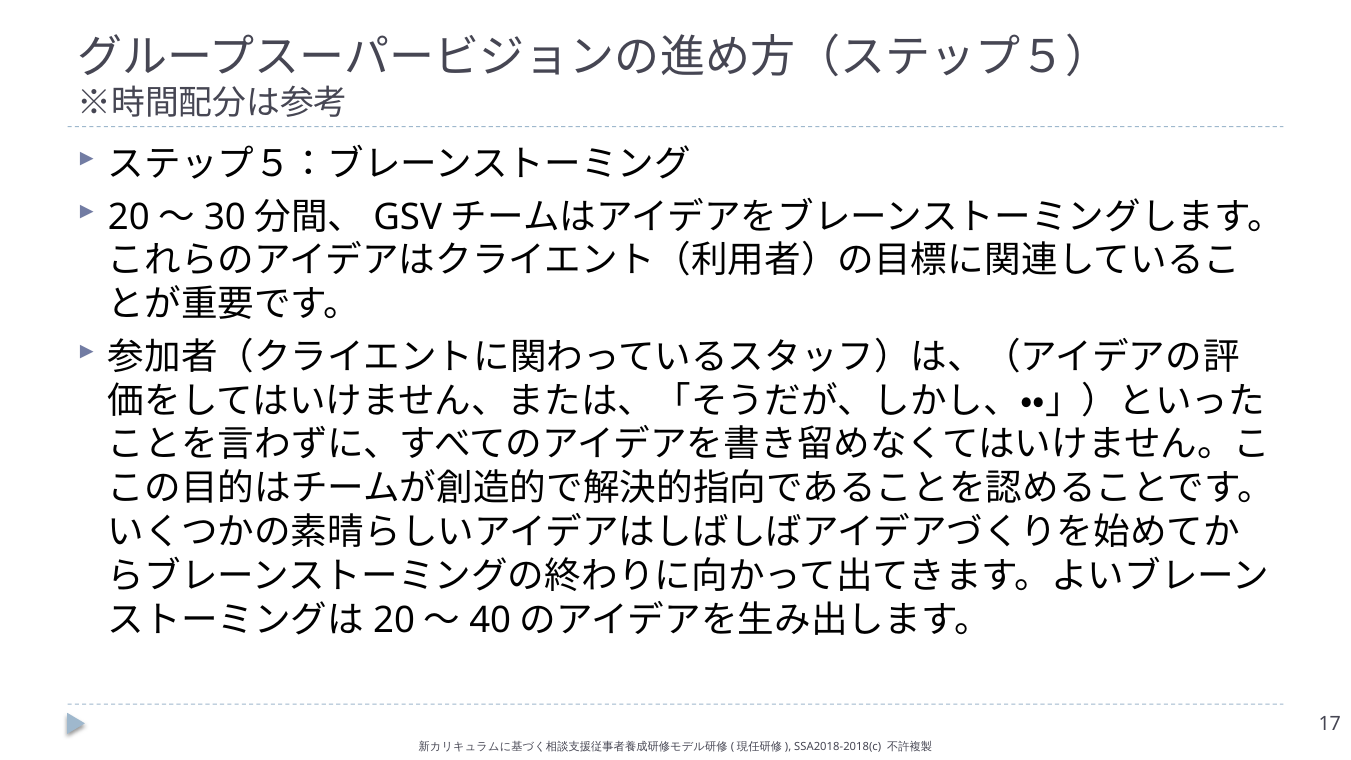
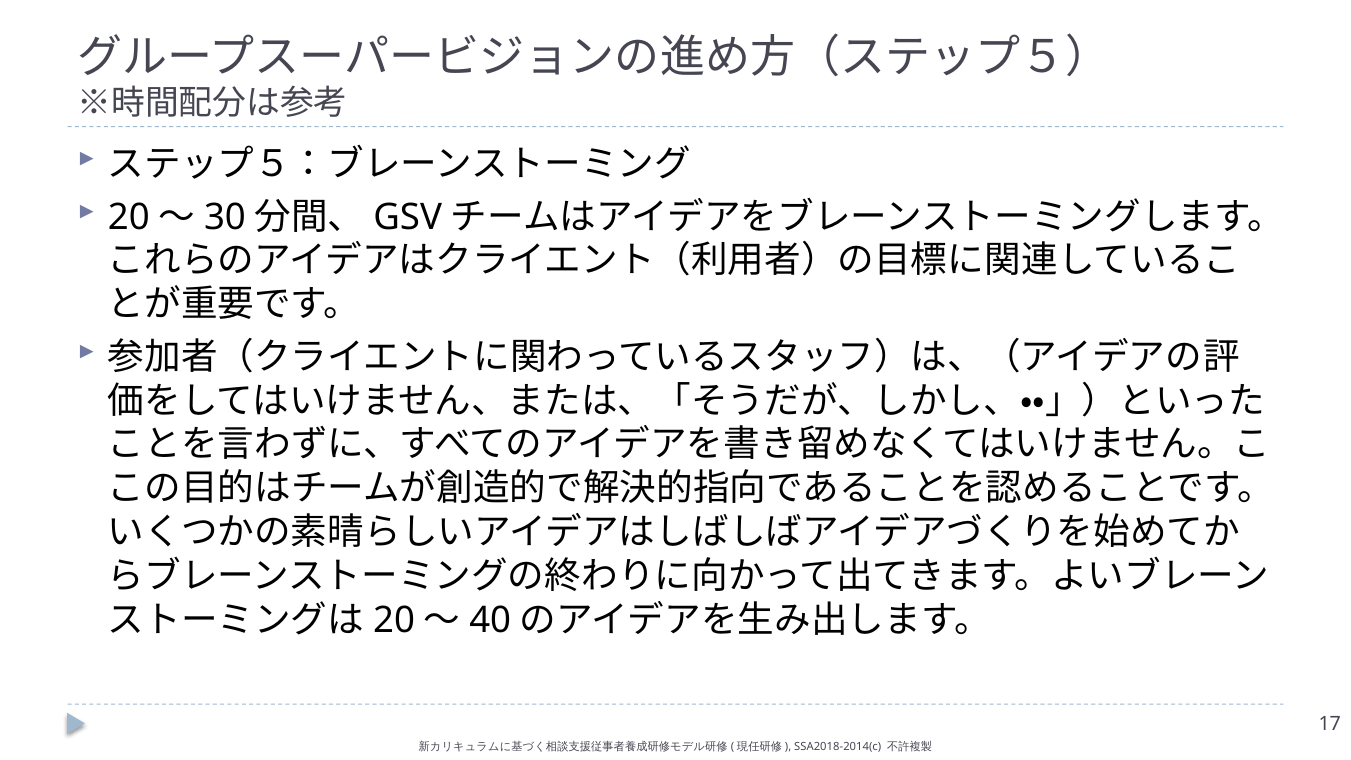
SSA2018-2018(c: SSA2018-2018(c -> SSA2018-2014(c (838, 747)
